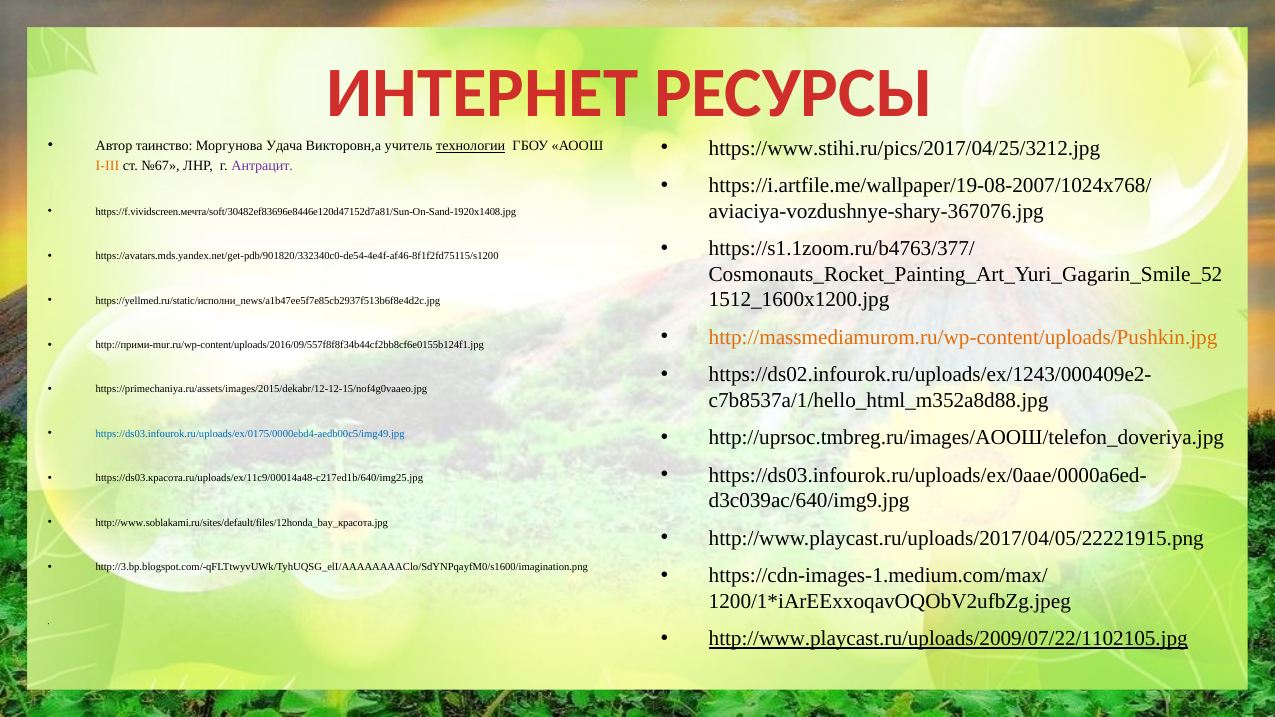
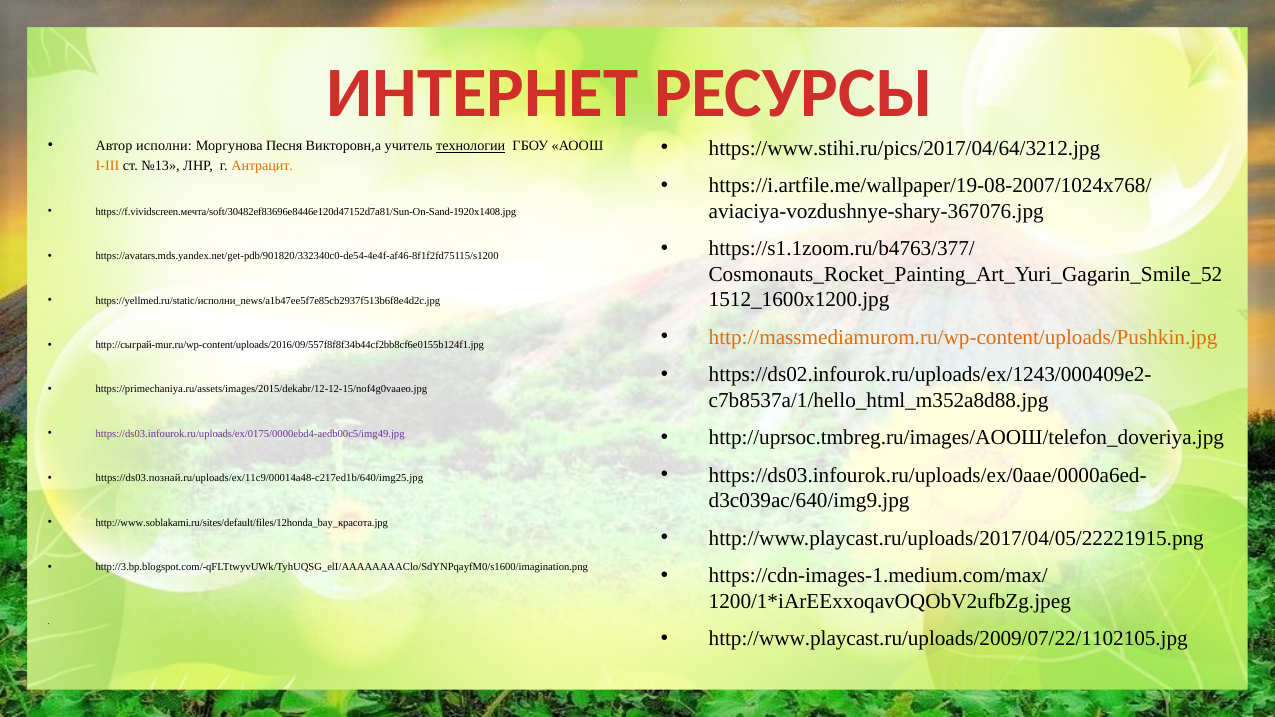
https://www.stihi.ru/pics/2017/04/25/3212.jpg: https://www.stihi.ru/pics/2017/04/25/3212.jpg -> https://www.stihi.ru/pics/2017/04/64/3212.jpg (904, 148)
таинство: таинство -> исполни (164, 146)
Удача: Удача -> Песня (284, 146)
№67: №67 -> №13 (161, 165)
Антрацит colour: purple -> orange (262, 165)
http://прими-mur.ru/wp-content/uploads/2016/09/557f8f8f34b44cf2bb8cf6e0155b124f1.jpg: http://прими-mur.ru/wp-content/uploads/2016/09/557f8f8f34b44cf2bb8cf6e0155b124f1.jpg -> http://сыграй-mur.ru/wp-content/uploads/2016/09/557f8f8f34b44cf2bb8cf6e0155b124f1.jpg (290, 345)
https://ds03.infourok.ru/uploads/ex/0175/0000ebd4-aedb00c5/img49.jpg colour: blue -> purple (250, 434)
https://ds03.красота.ru/uploads/ex/11c9/00014a48-c217ed1b/640/img25.jpg: https://ds03.красота.ru/uploads/ex/11c9/00014a48-c217ed1b/640/img25.jpg -> https://ds03.познай.ru/uploads/ex/11c9/00014a48-c217ed1b/640/img25.jpg (259, 478)
http://www.playcast.ru/uploads/2009/07/22/1102105.jpg underline: present -> none (948, 639)
